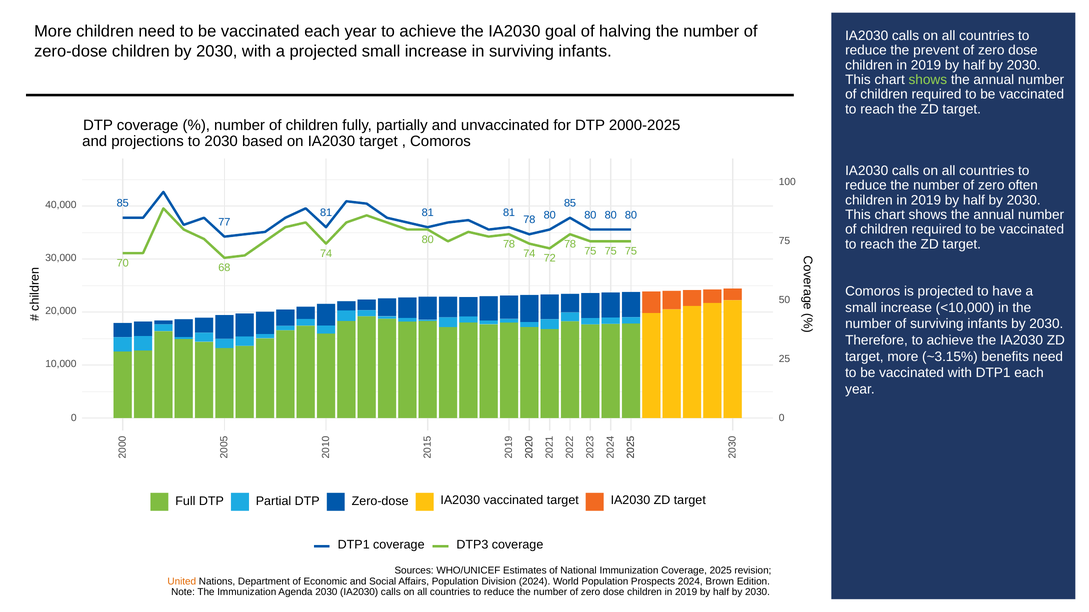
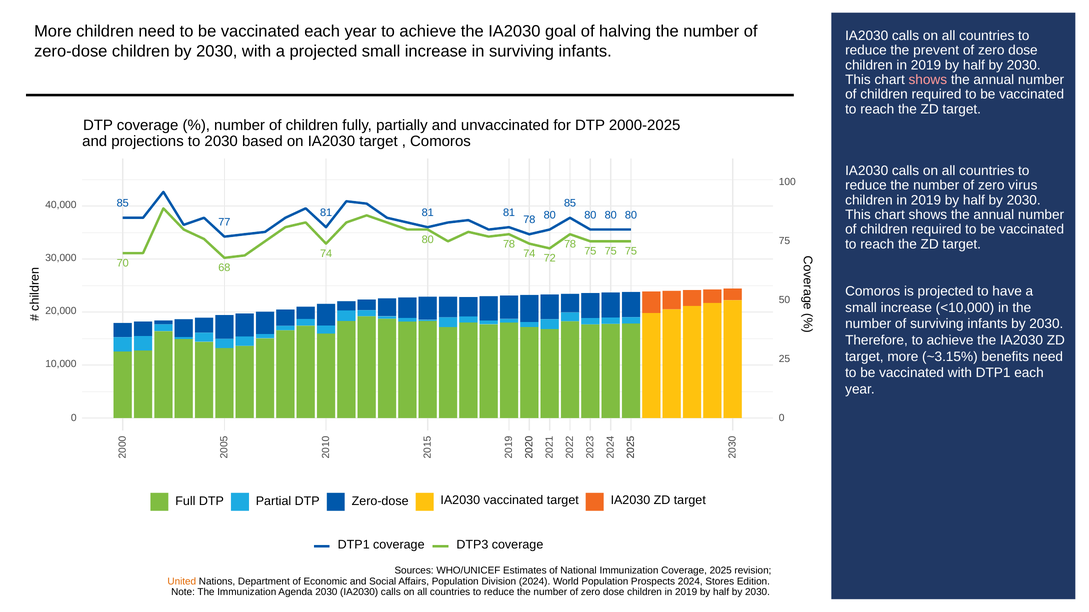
shows colour: light green -> pink (928, 80)
often: often -> virus (1023, 186)
Brown: Brown -> Stores (720, 582)
